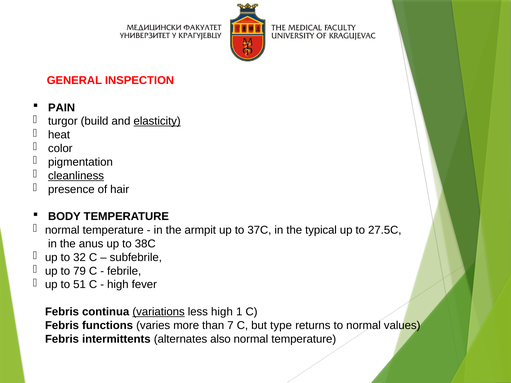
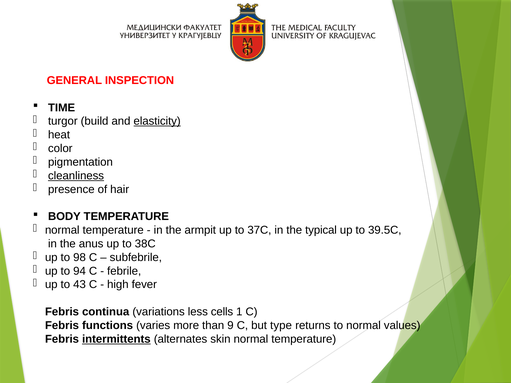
PAIN: PAIN -> TIME (62, 108)
27.5C: 27.5C -> 39.5C (385, 230)
32: 32 -> 98 (80, 258)
79: 79 -> 94 (80, 271)
51: 51 -> 43 (80, 285)
variations underline: present -> none (159, 312)
less high: high -> cells (222, 312)
7: 7 -> 9 (230, 326)
intermittents underline: none -> present (116, 339)
also: also -> skin (220, 339)
